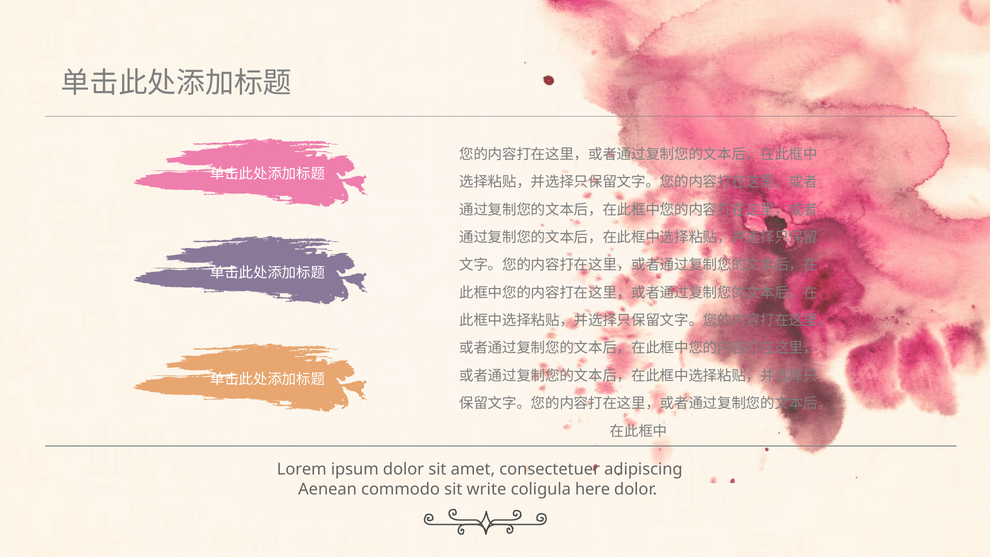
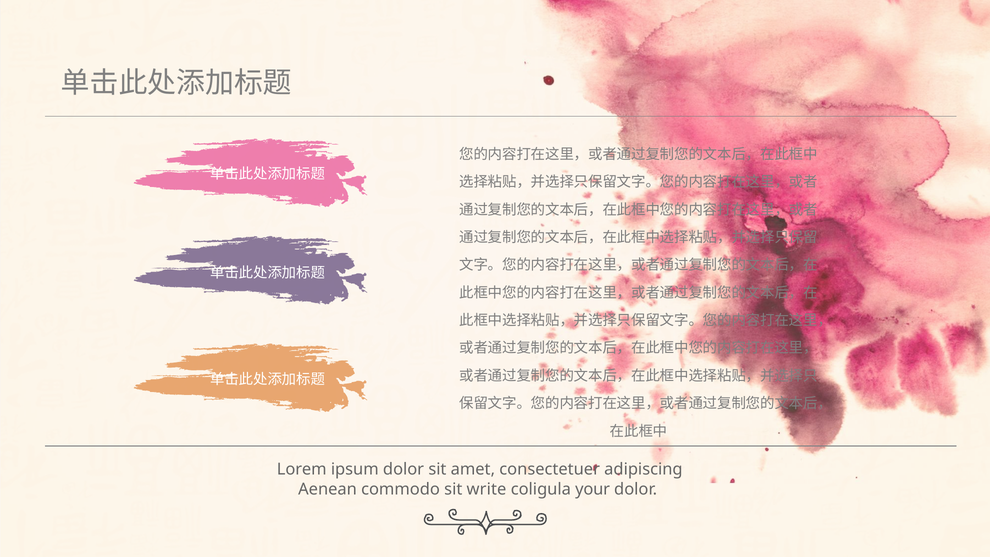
here: here -> your (593, 489)
